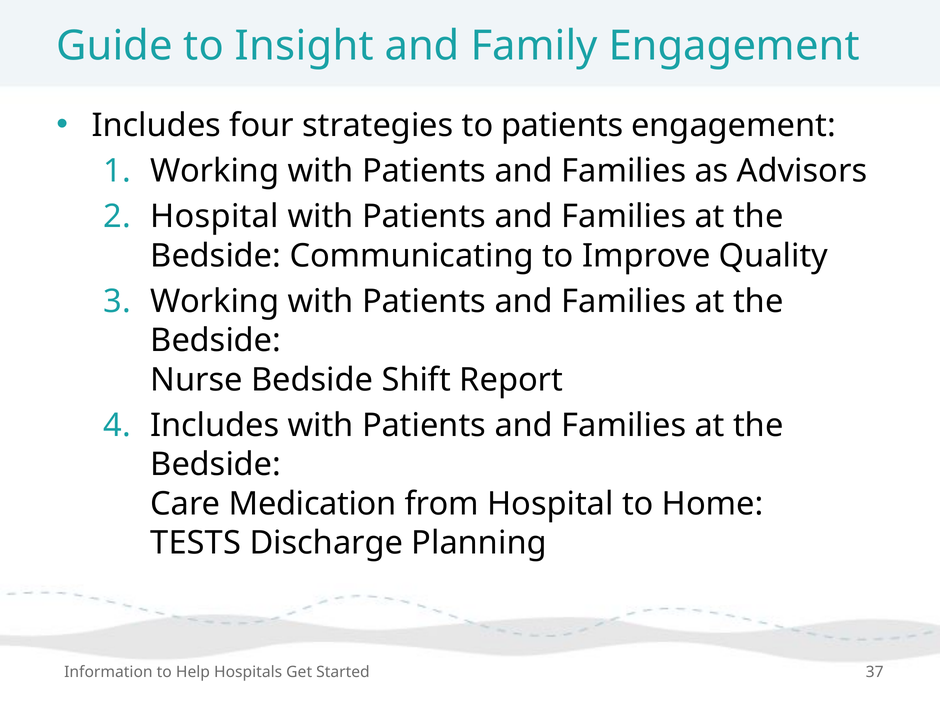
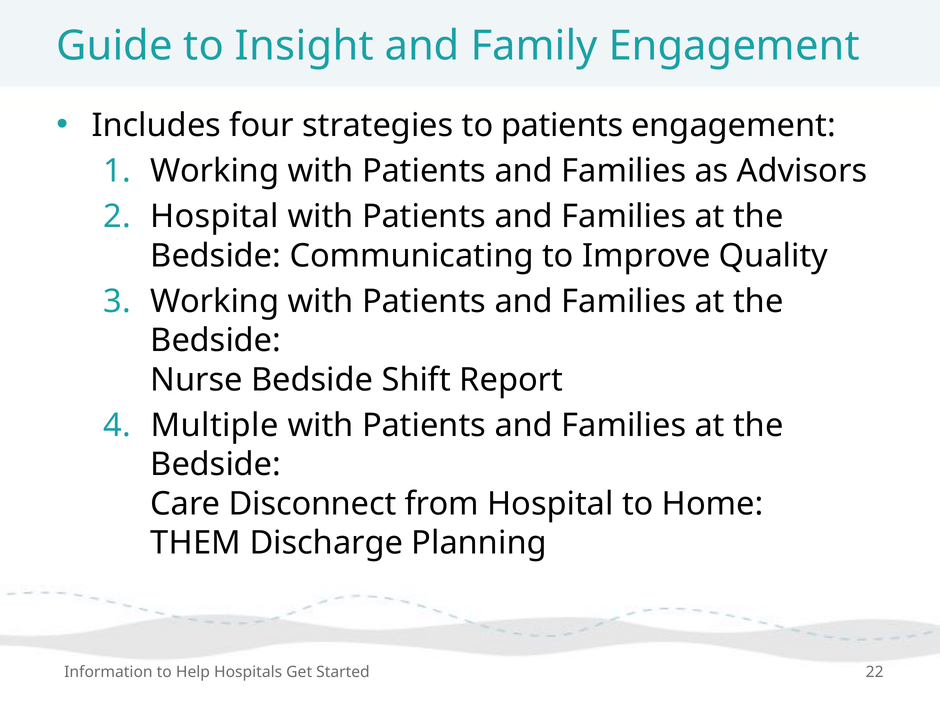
Includes: Includes -> Multiple (215, 425)
Medication: Medication -> Disconnect (313, 504)
TESTS: TESTS -> THEM (196, 543)
37: 37 -> 22 (875, 672)
